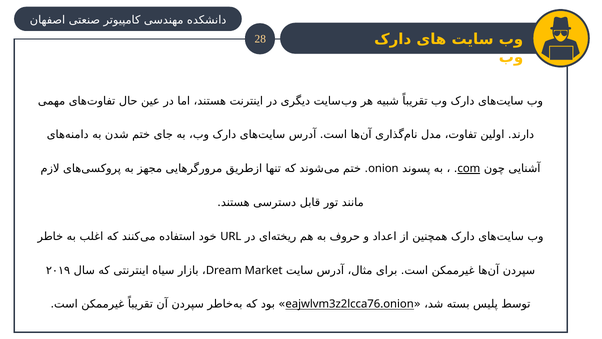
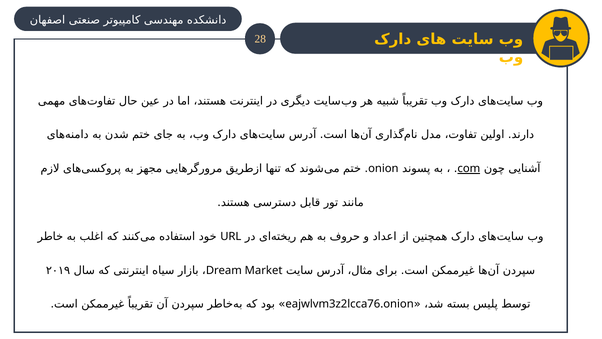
eajwlvm3z2lcca76.onion underline: present -> none (350, 304)
